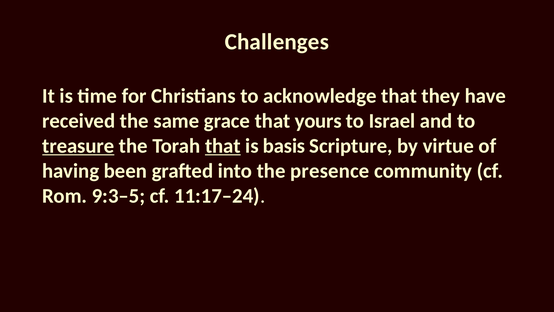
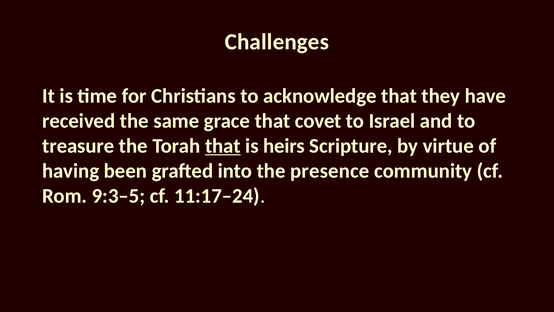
yours: yours -> covet (318, 121)
treasure underline: present -> none (78, 146)
basis: basis -> heirs (284, 146)
